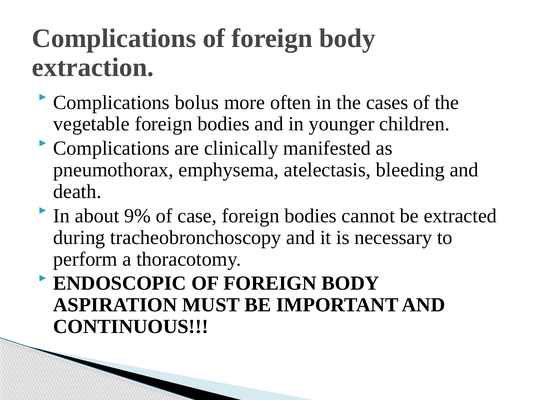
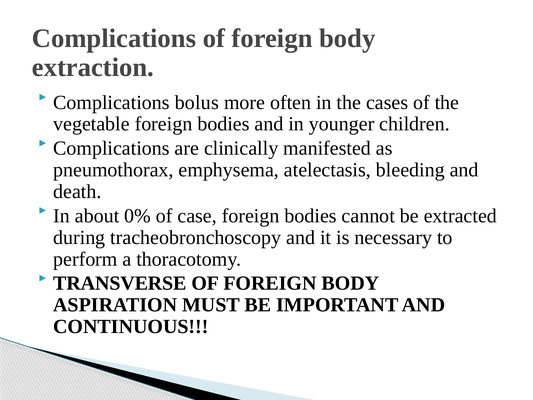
9%: 9% -> 0% (138, 216)
ENDOSCOPIC: ENDOSCOPIC -> TRANSVERSE (120, 283)
